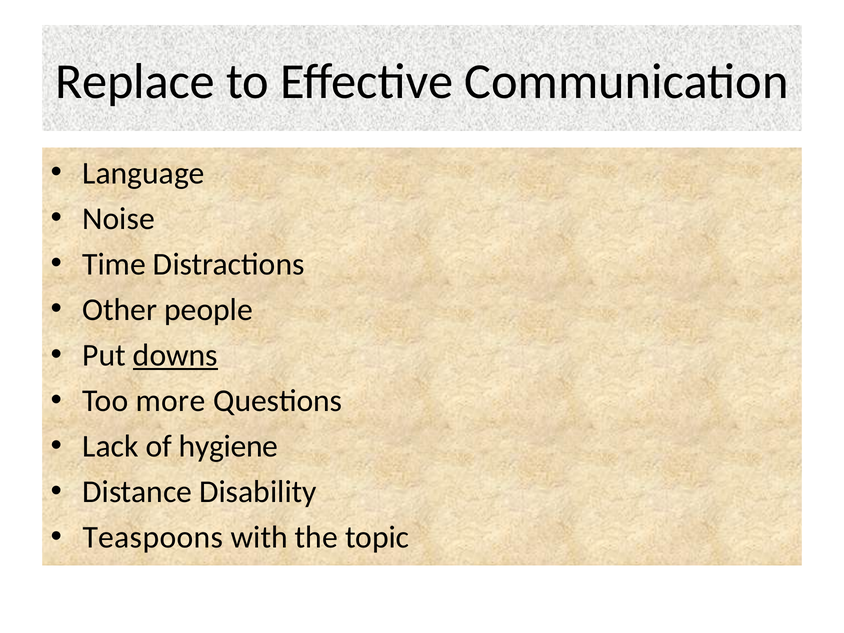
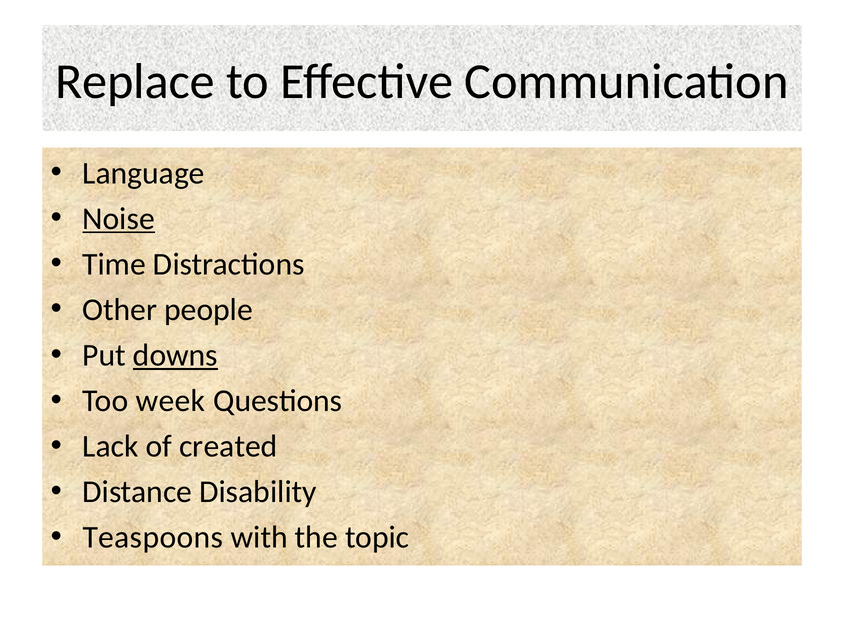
Noise underline: none -> present (119, 219)
more: more -> week (171, 401)
hygiene: hygiene -> created (228, 446)
